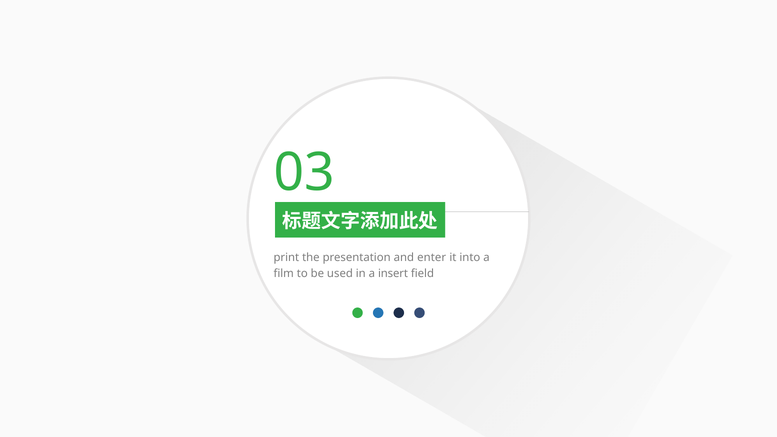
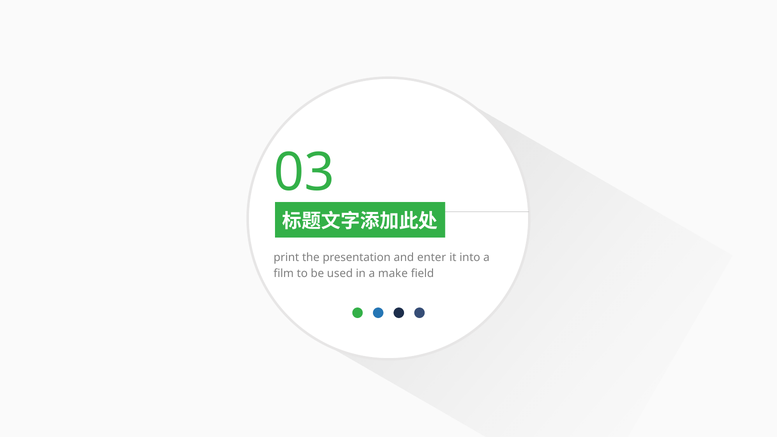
insert: insert -> make (393, 274)
